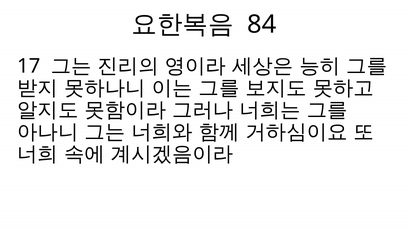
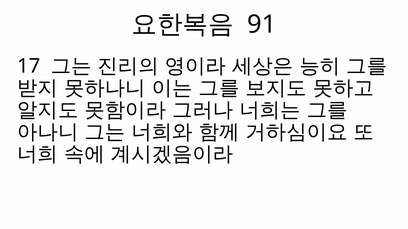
84: 84 -> 91 (262, 25)
